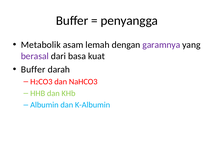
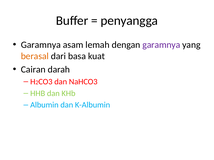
Metabolik: Metabolik -> Garamnya (41, 45)
berasal colour: purple -> orange (35, 56)
Buffer: Buffer -> Cairan (33, 70)
